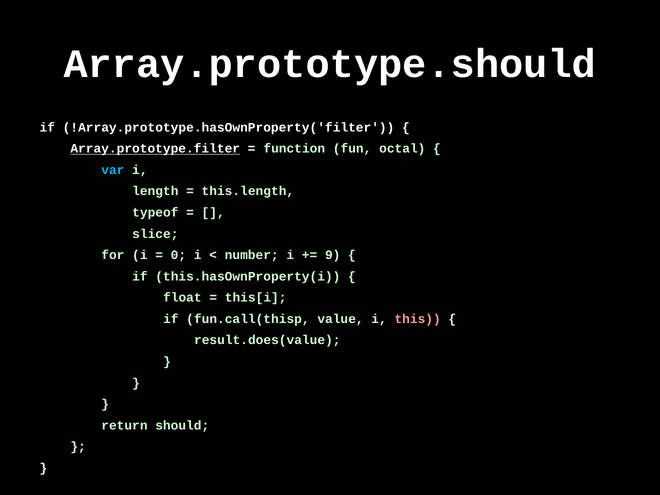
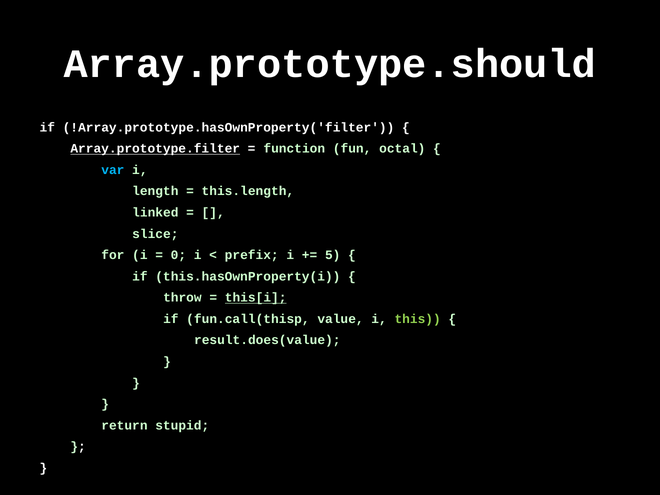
typeof: typeof -> linked (155, 213)
number: number -> prefix (252, 255)
9: 9 -> 5 (333, 255)
float: float -> throw (182, 298)
this[i underline: none -> present (256, 298)
this colour: pink -> light green (418, 319)
should: should -> stupid (182, 425)
